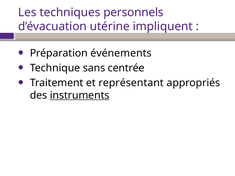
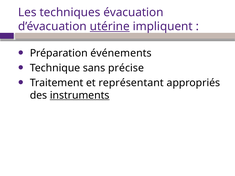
personnels: personnels -> évacuation (133, 12)
utérine underline: none -> present (110, 26)
centrée: centrée -> précise (126, 68)
